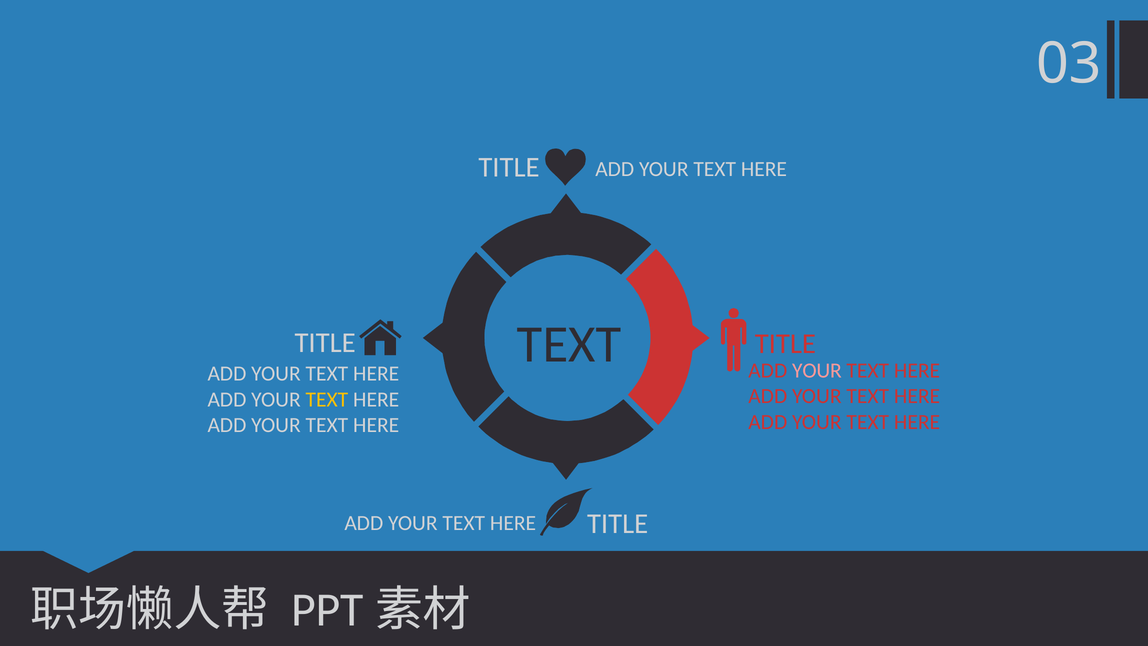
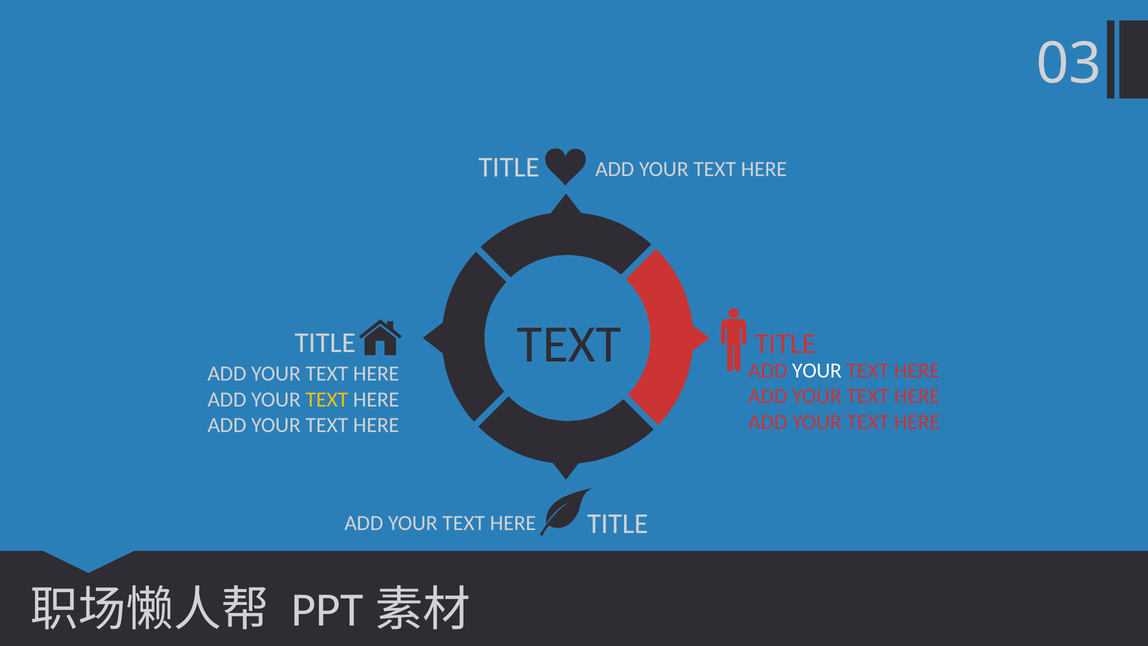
YOUR colour: pink -> white (817, 370)
